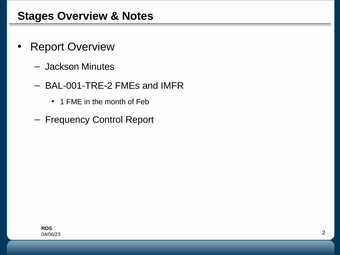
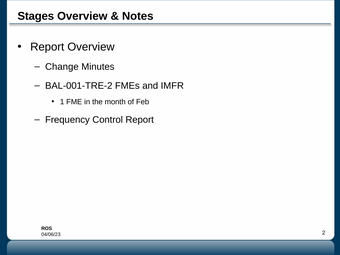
Jackson: Jackson -> Change (62, 67)
